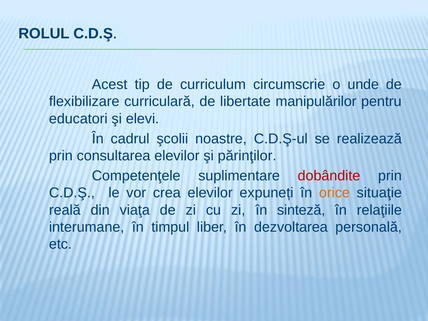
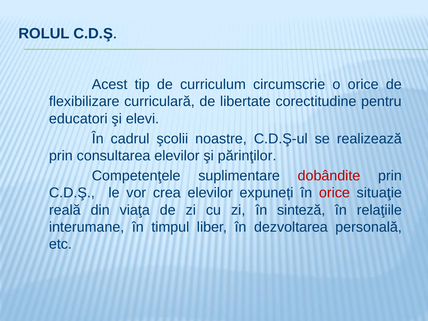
o unde: unde -> orice (363, 84)
manipulărilor: manipulărilor -> corectitudine (316, 102)
orice colour: orange -> red (334, 193)
